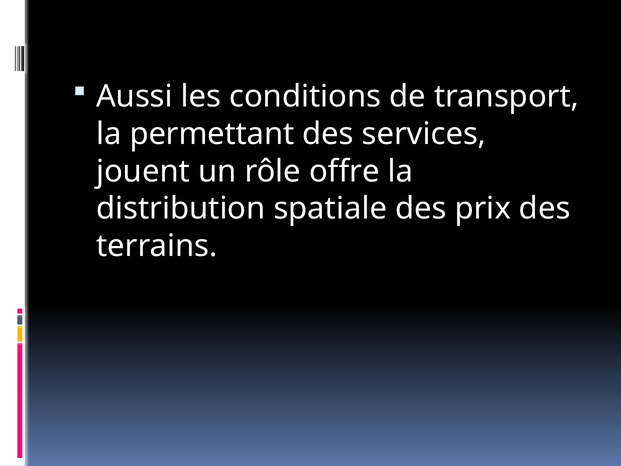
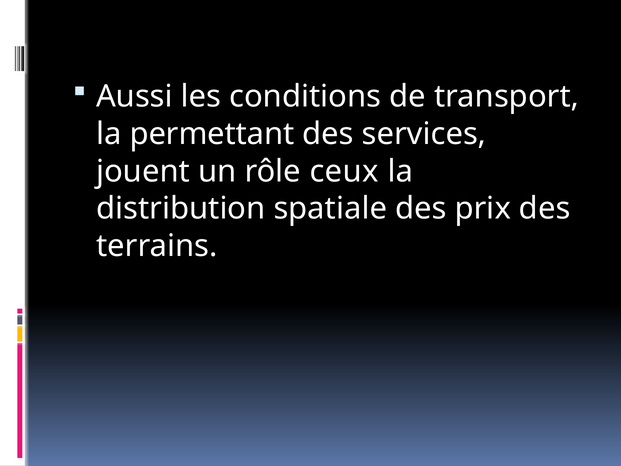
offre: offre -> ceux (344, 171)
